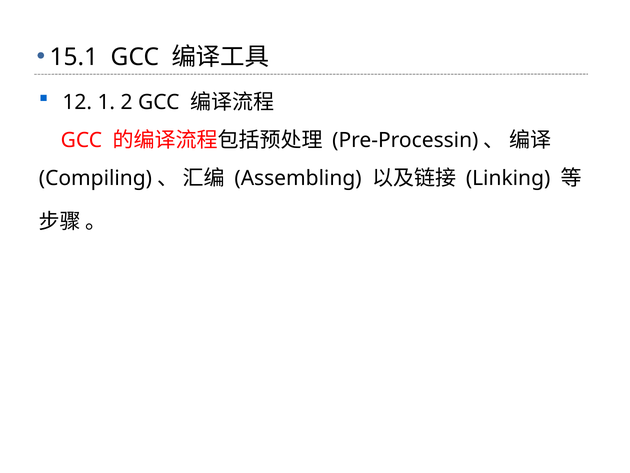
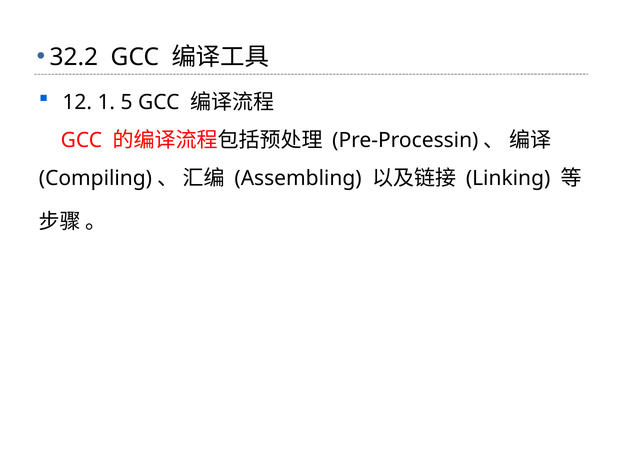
15.1: 15.1 -> 32.2 (74, 57)
2: 2 -> 5 (127, 102)
